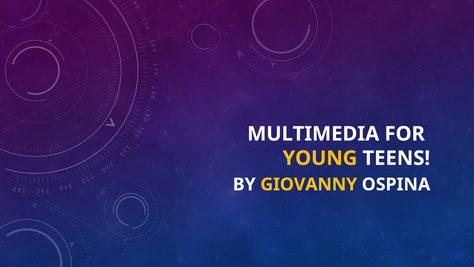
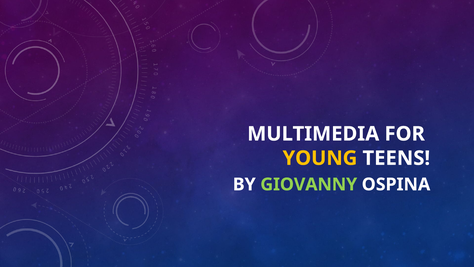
GIOVANNY colour: yellow -> light green (309, 184)
